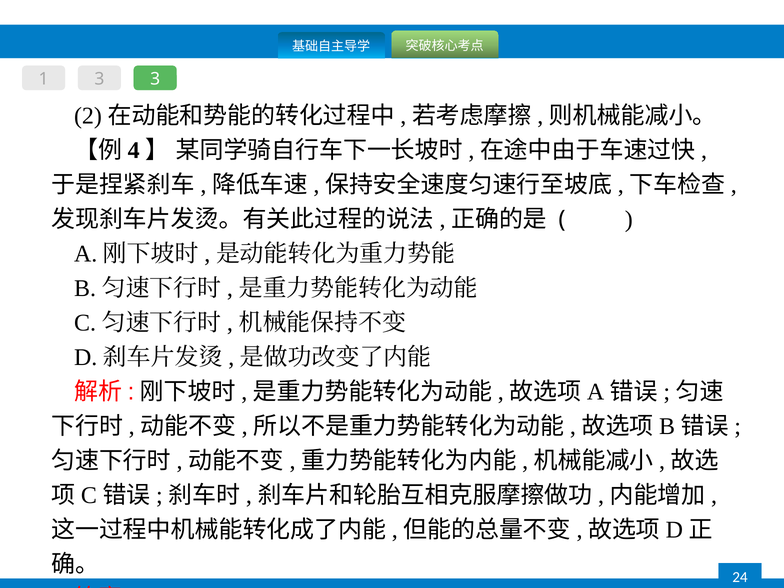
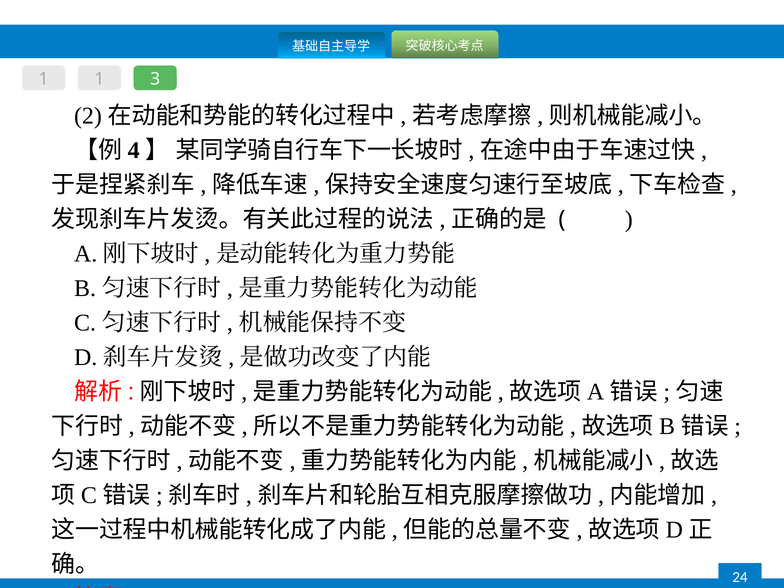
1 3: 3 -> 1 (99, 79)
